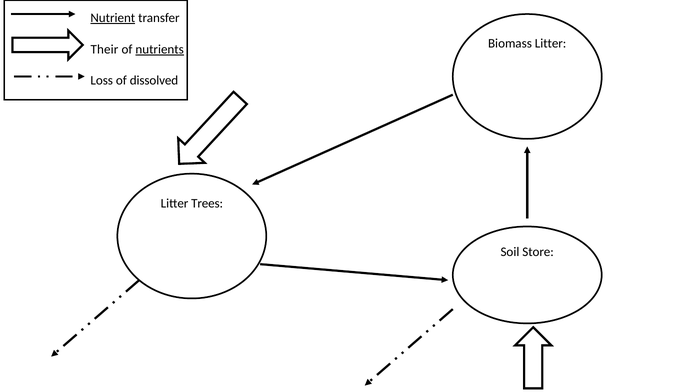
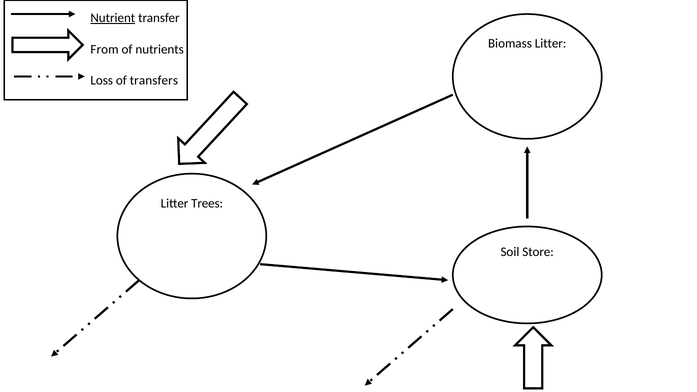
Their: Their -> From (105, 49)
nutrients underline: present -> none (160, 49)
dissolved: dissolved -> transfers (154, 81)
